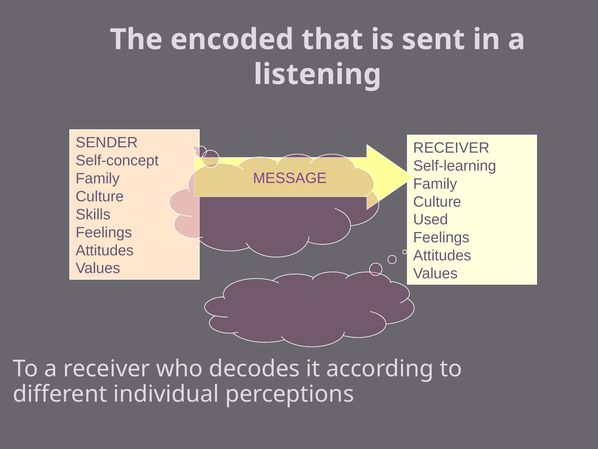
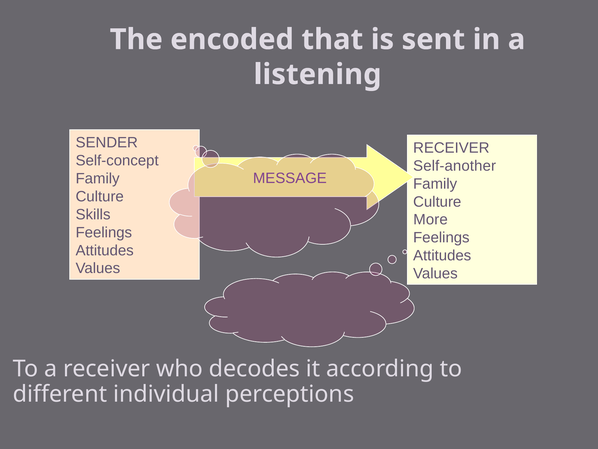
Self-learning: Self-learning -> Self-another (455, 166)
Used: Used -> More (431, 219)
